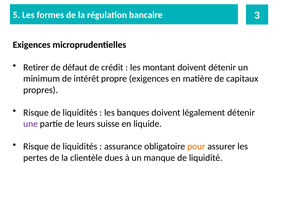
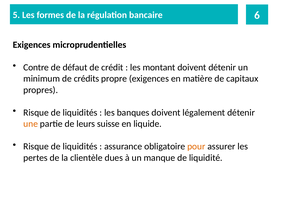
3: 3 -> 6 (257, 15)
Retirer: Retirer -> Contre (36, 67)
intérêt: intérêt -> crédits (87, 78)
une colour: purple -> orange (31, 124)
